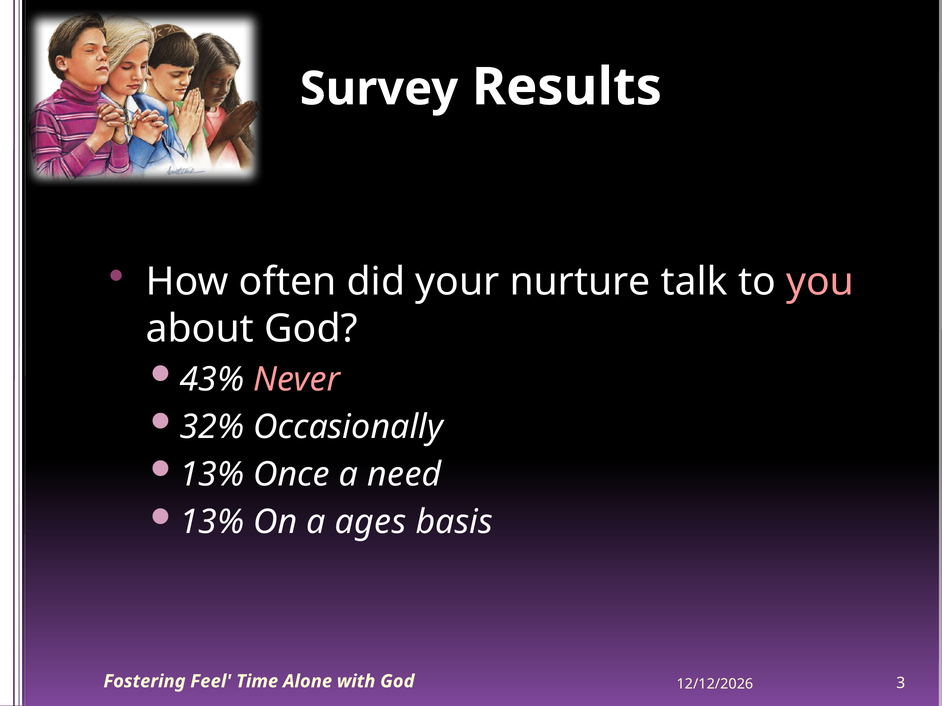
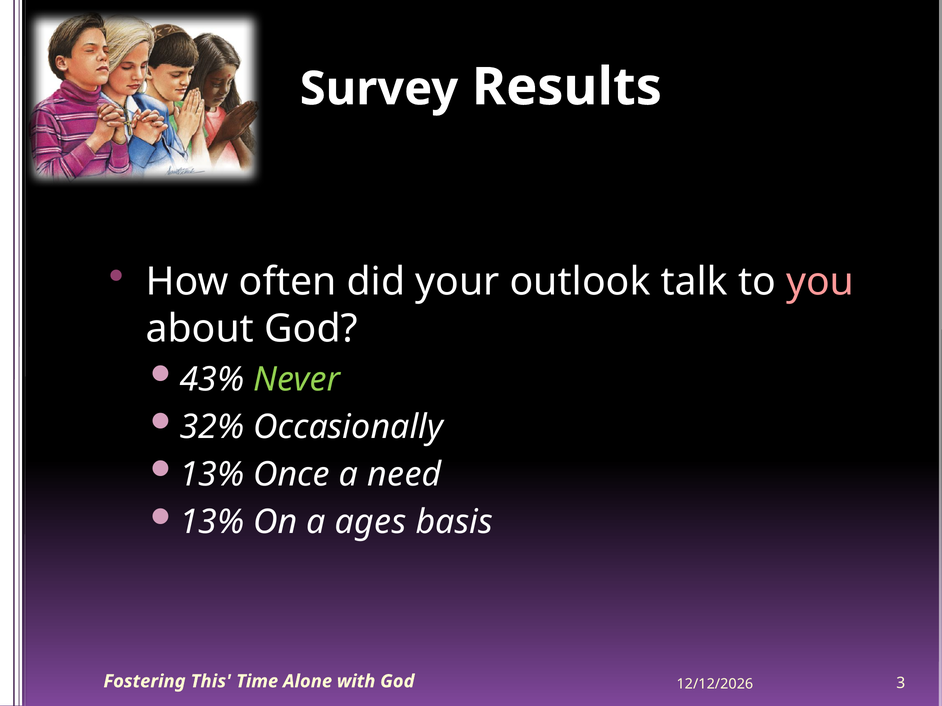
nurture: nurture -> outlook (580, 282)
Never colour: pink -> light green (297, 380)
Feel: Feel -> This (211, 682)
